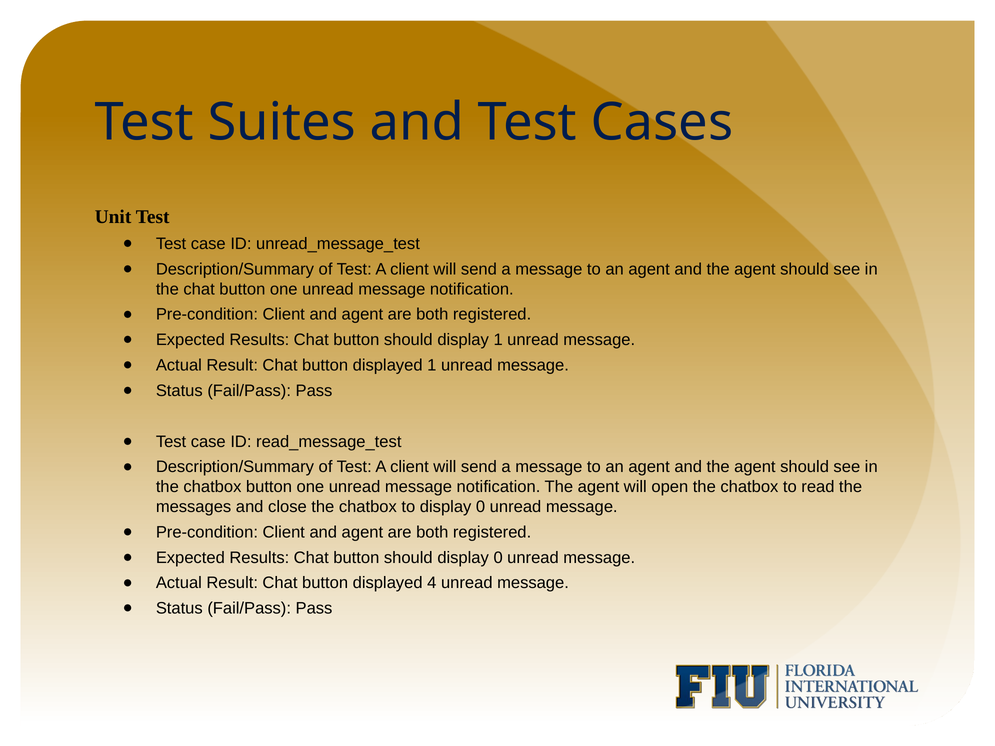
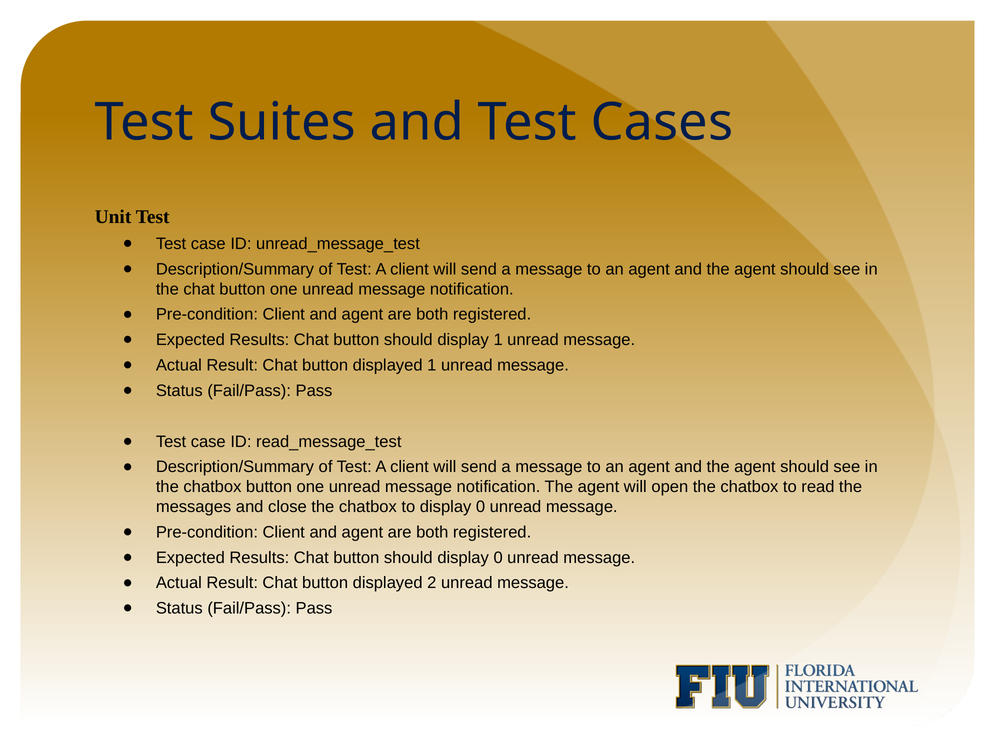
4: 4 -> 2 (432, 583)
